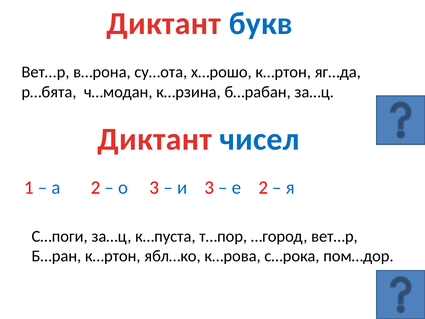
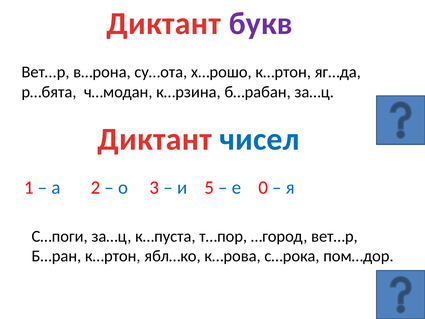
букв colour: blue -> purple (261, 23)
и 3: 3 -> 5 (209, 188)
е 2: 2 -> 0 (263, 188)
